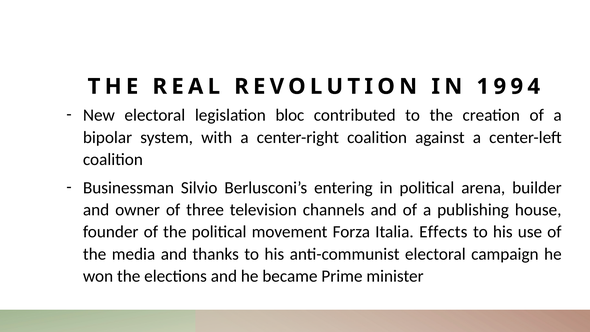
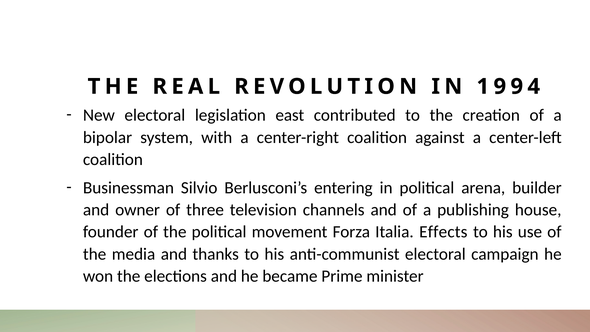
bloc: bloc -> east (290, 115)
